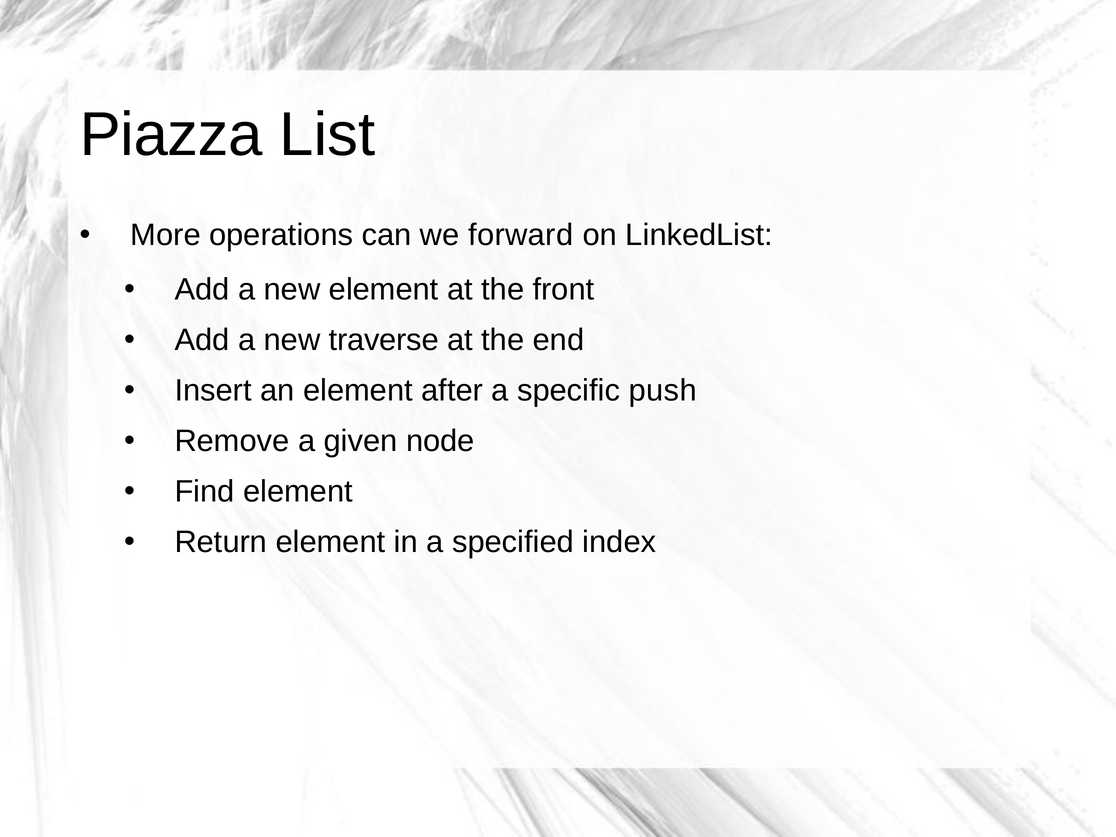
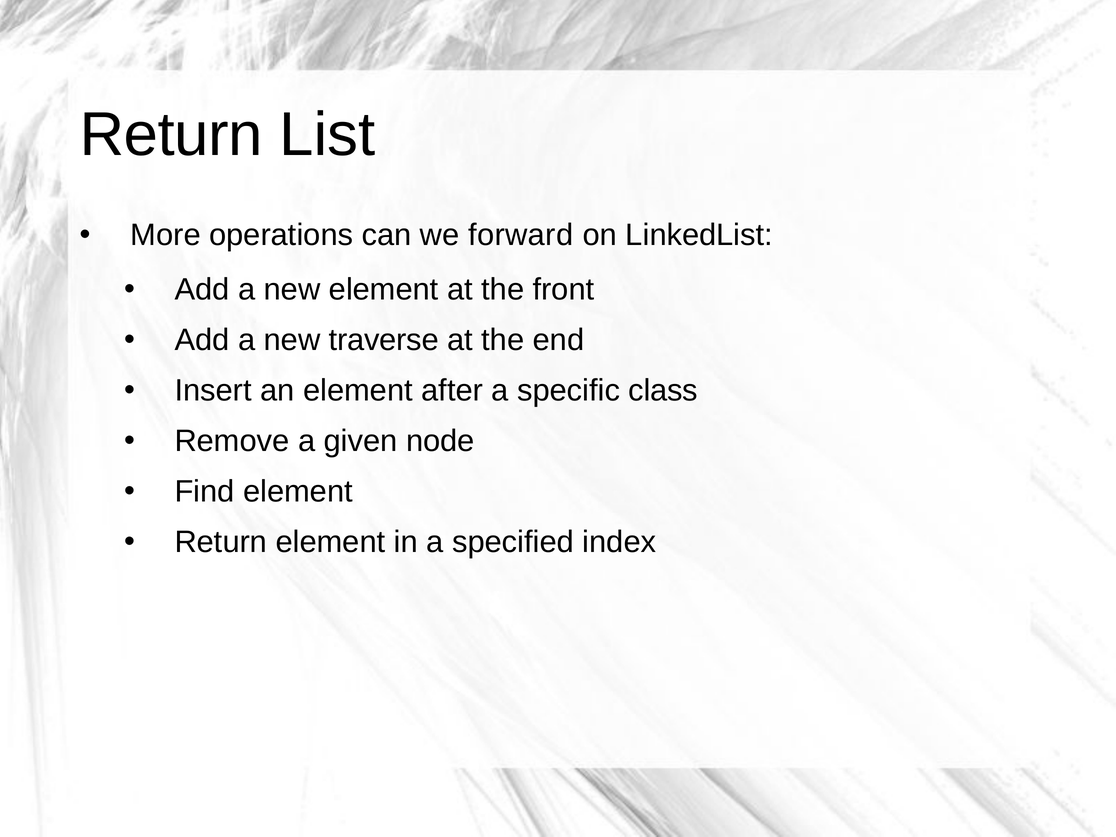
Piazza: Piazza -> Return (171, 135)
push: push -> class (663, 390)
